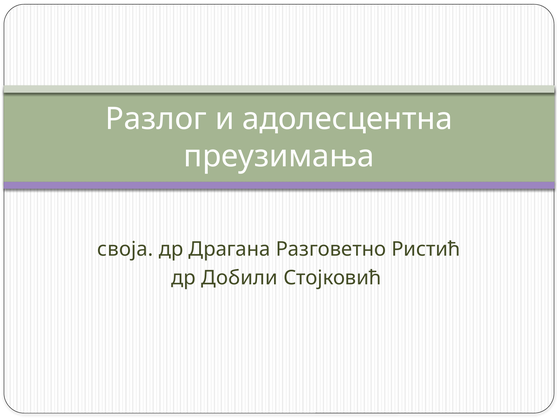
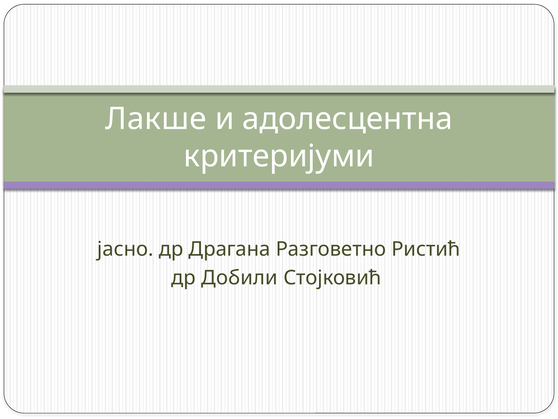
Разлог: Разлог -> Лакше (156, 119)
преузимања: преузимања -> критеријуми (279, 156)
своја: своја -> јасно (125, 249)
